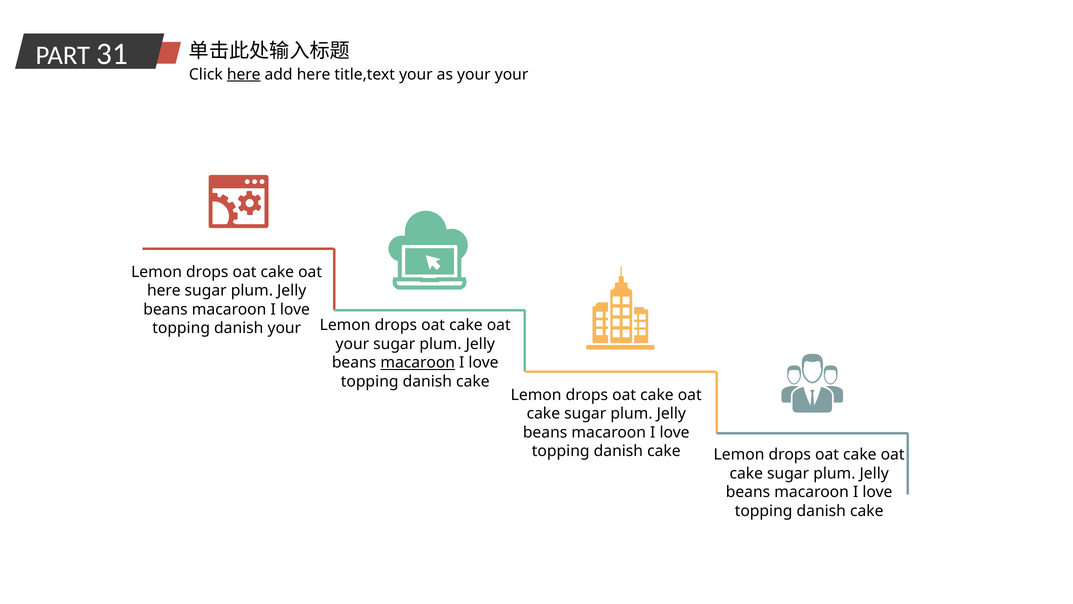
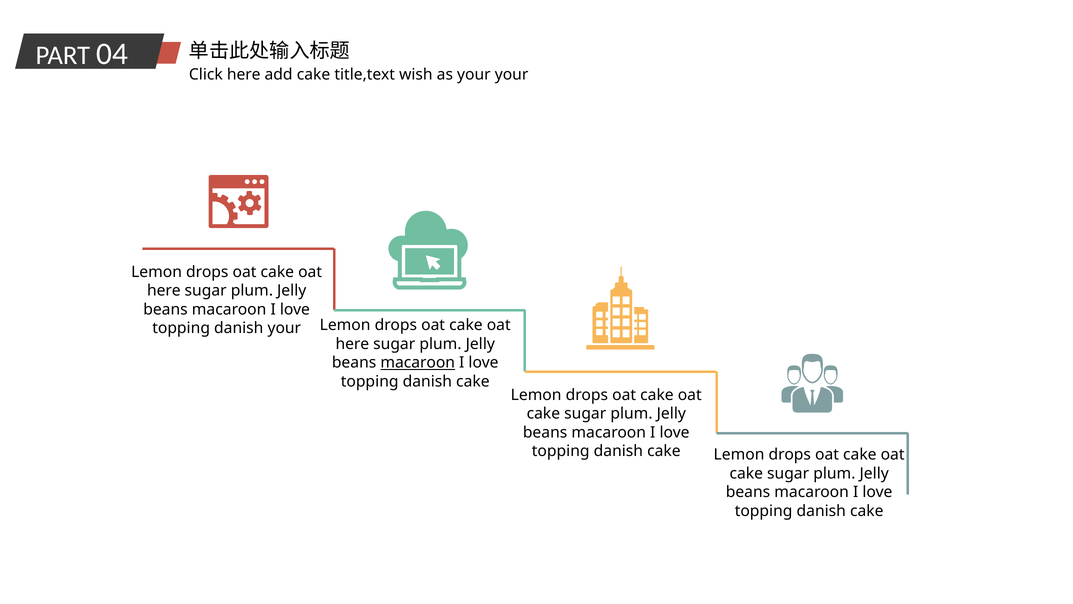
31: 31 -> 04 (112, 54)
here underline: present -> none (244, 74)
add here: here -> cake (314, 74)
title,text your: your -> wish (416, 74)
your: your -> here (352, 344)
